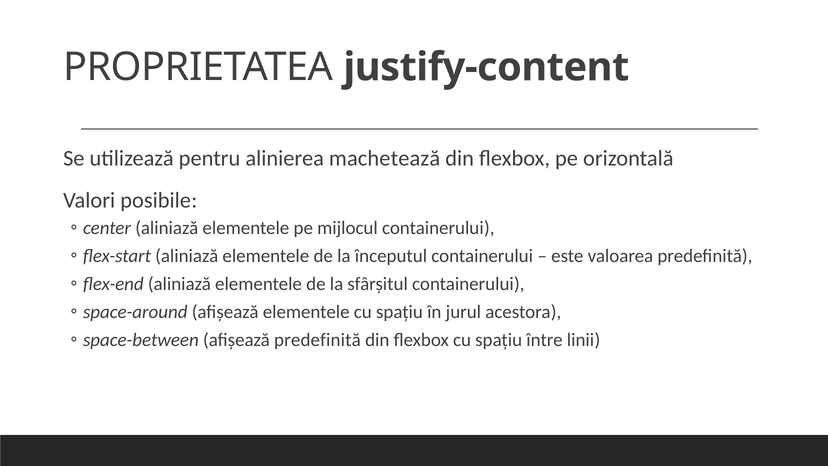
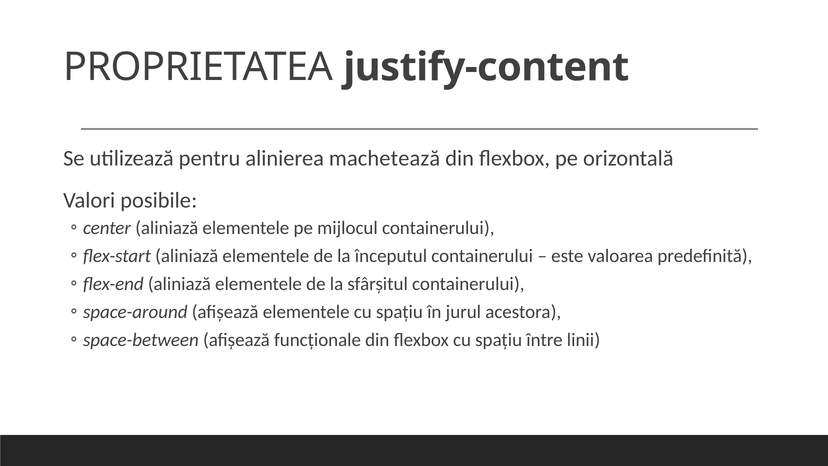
afișează predefinită: predefinită -> funcționale (318, 340)
